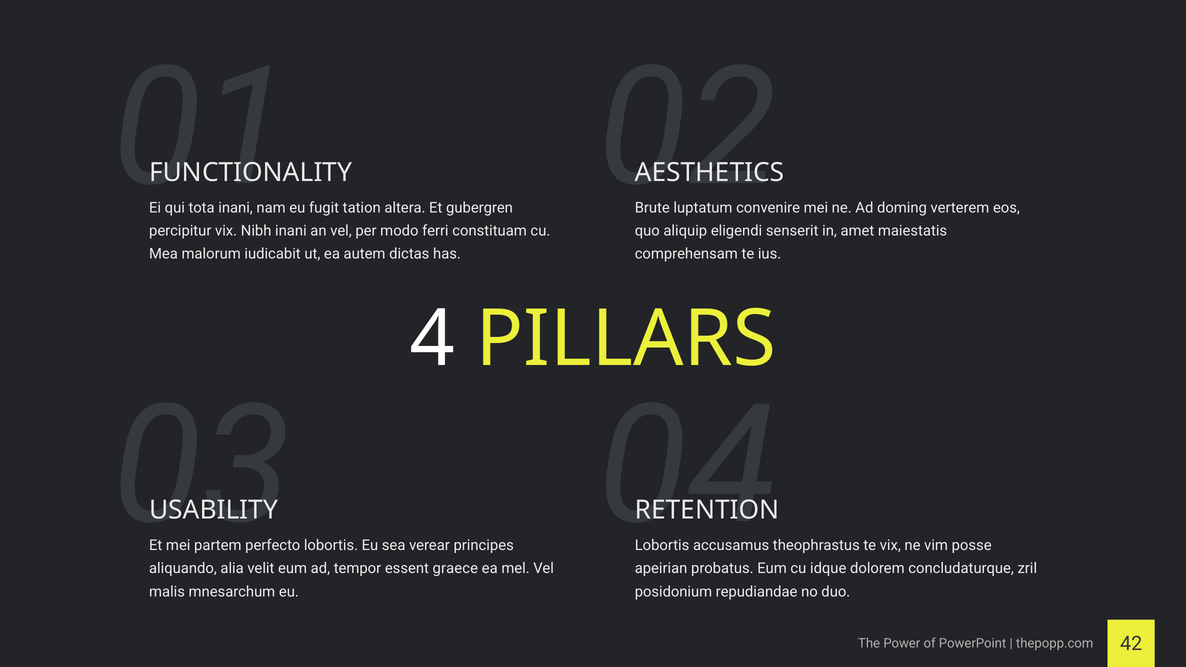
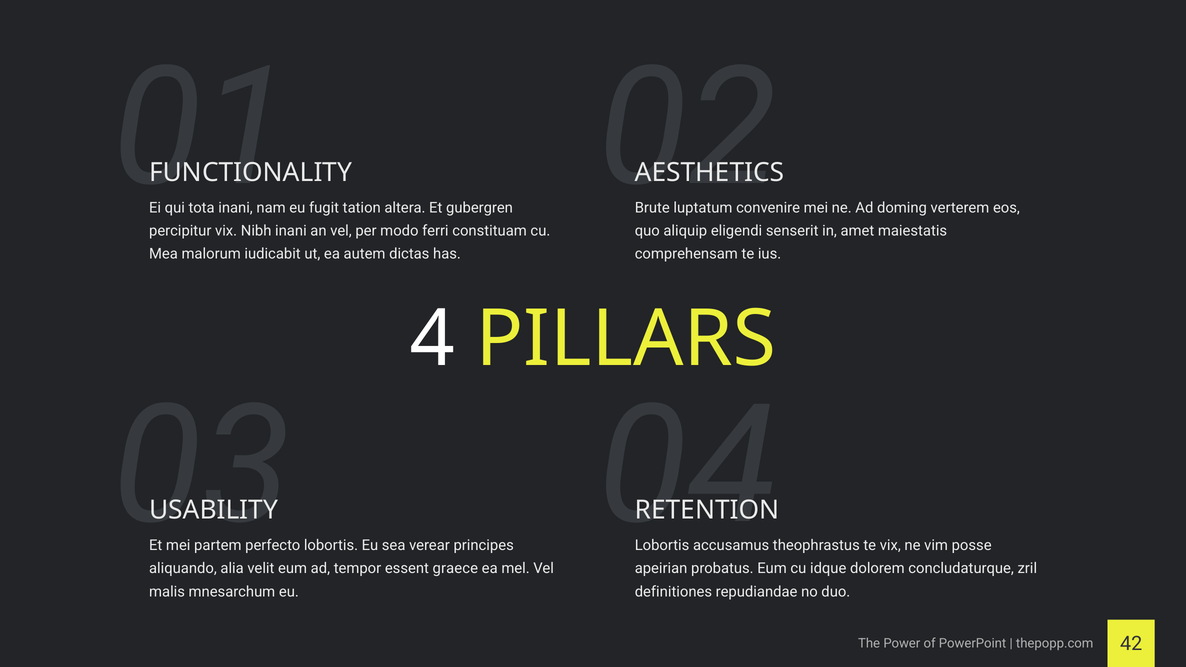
posidonium: posidonium -> definitiones (673, 592)
